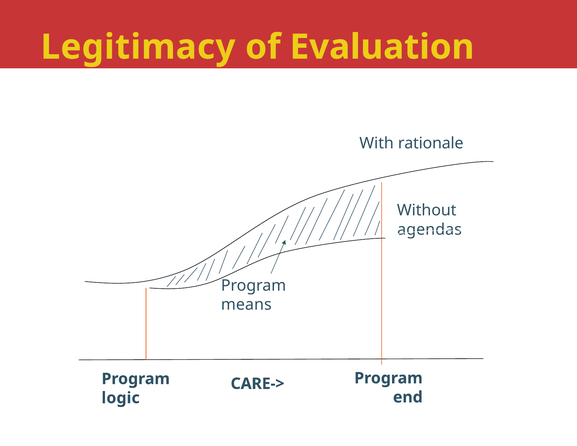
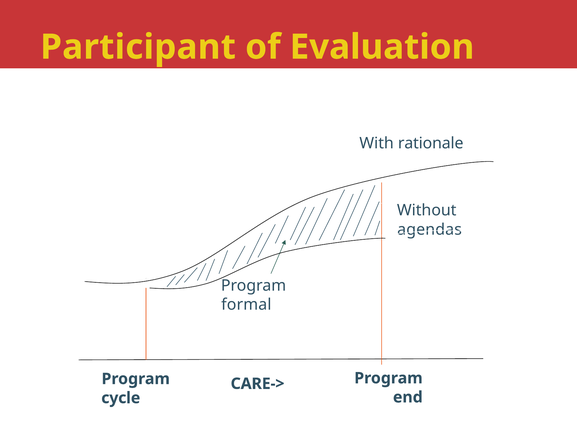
Legitimacy: Legitimacy -> Participant (138, 47)
means: means -> formal (246, 304)
logic: logic -> cycle (121, 398)
